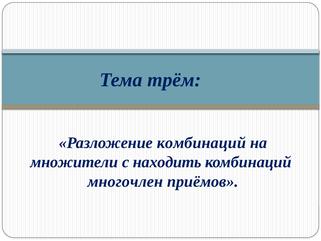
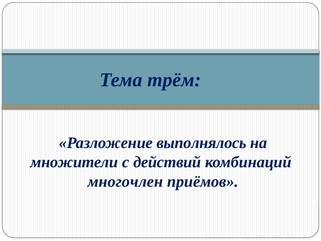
Разложение комбинаций: комбинаций -> выполнялось (202, 143)
находить: находить -> действий (167, 162)
